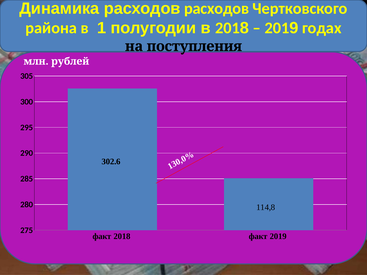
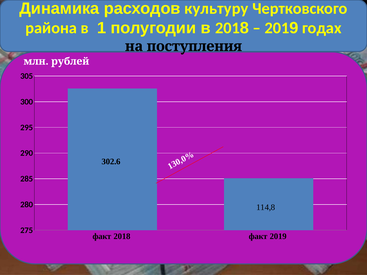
расходов расходов: расходов -> культуру (216, 9)
